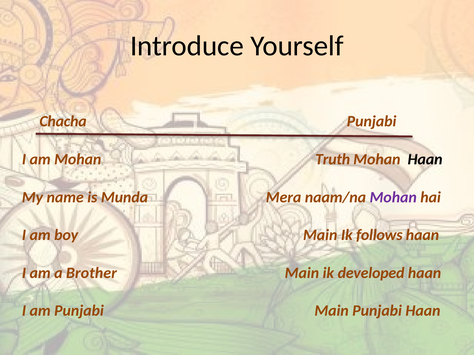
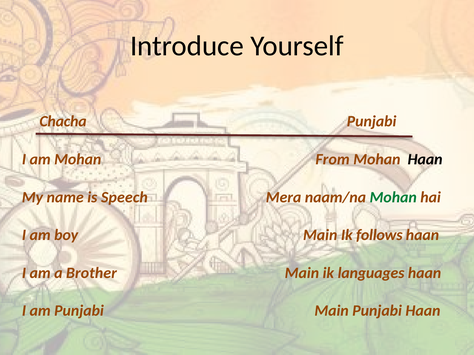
Truth: Truth -> From (333, 159)
Munda: Munda -> Speech (124, 197)
Mohan colour: purple -> green (393, 197)
developed: developed -> languages (371, 273)
